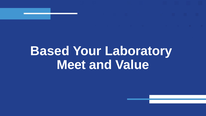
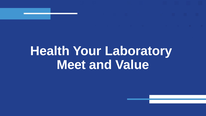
Based: Based -> Health (50, 51)
